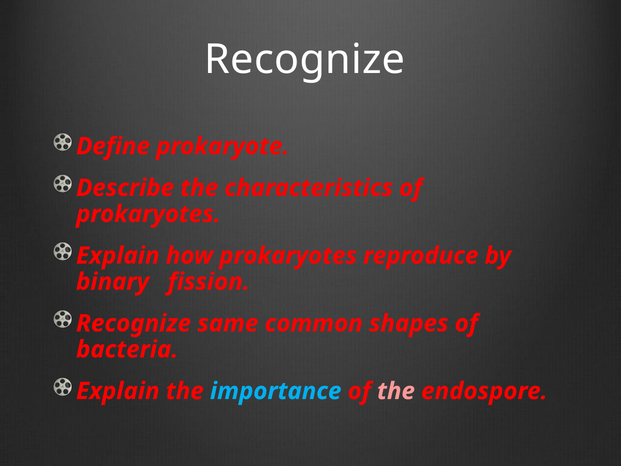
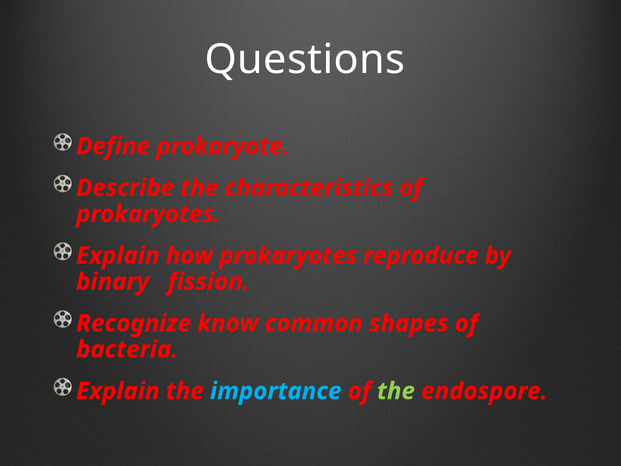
Recognize: Recognize -> Questions (305, 60)
same: same -> know (228, 323)
the colour: pink -> light green (396, 391)
